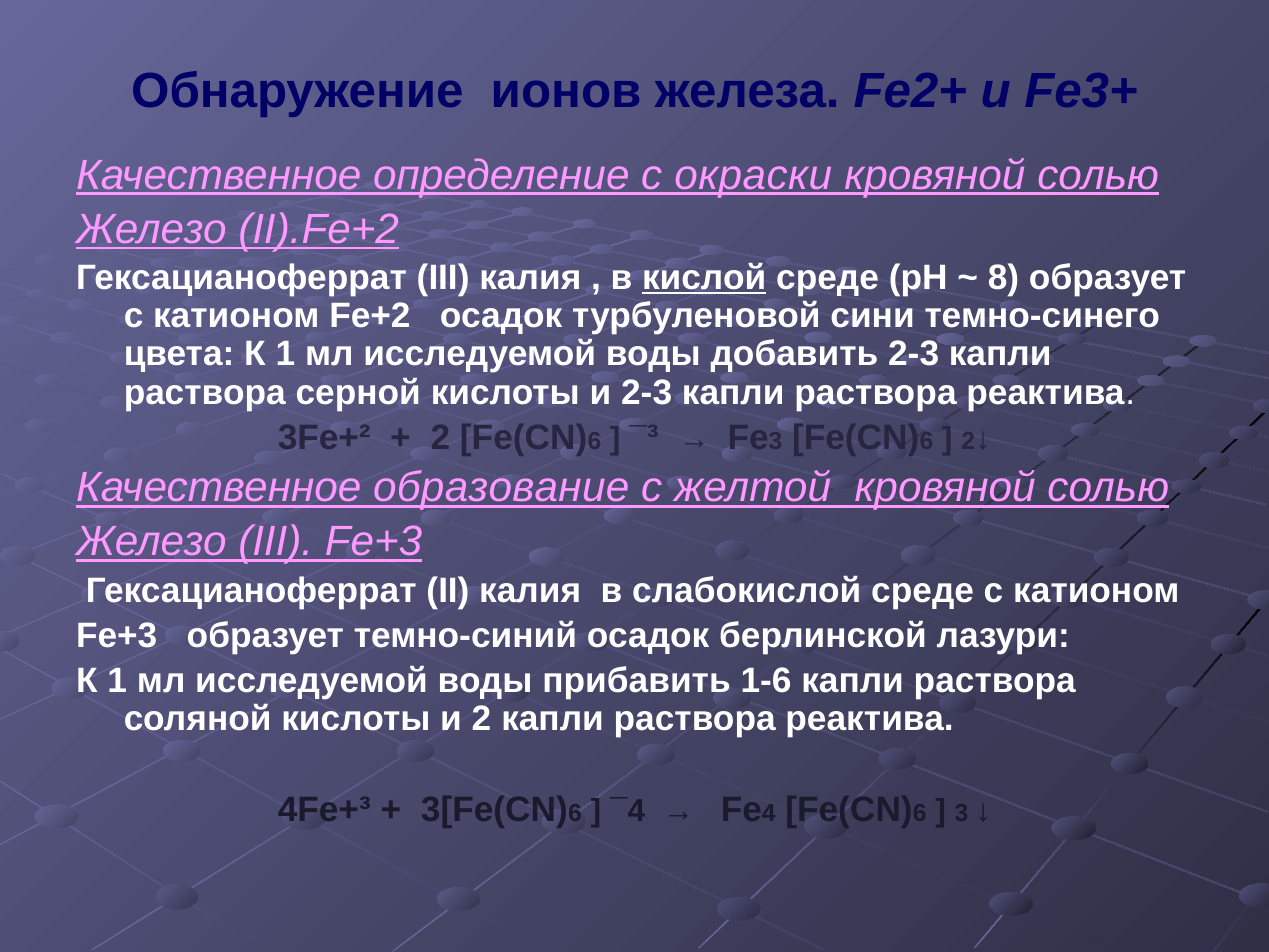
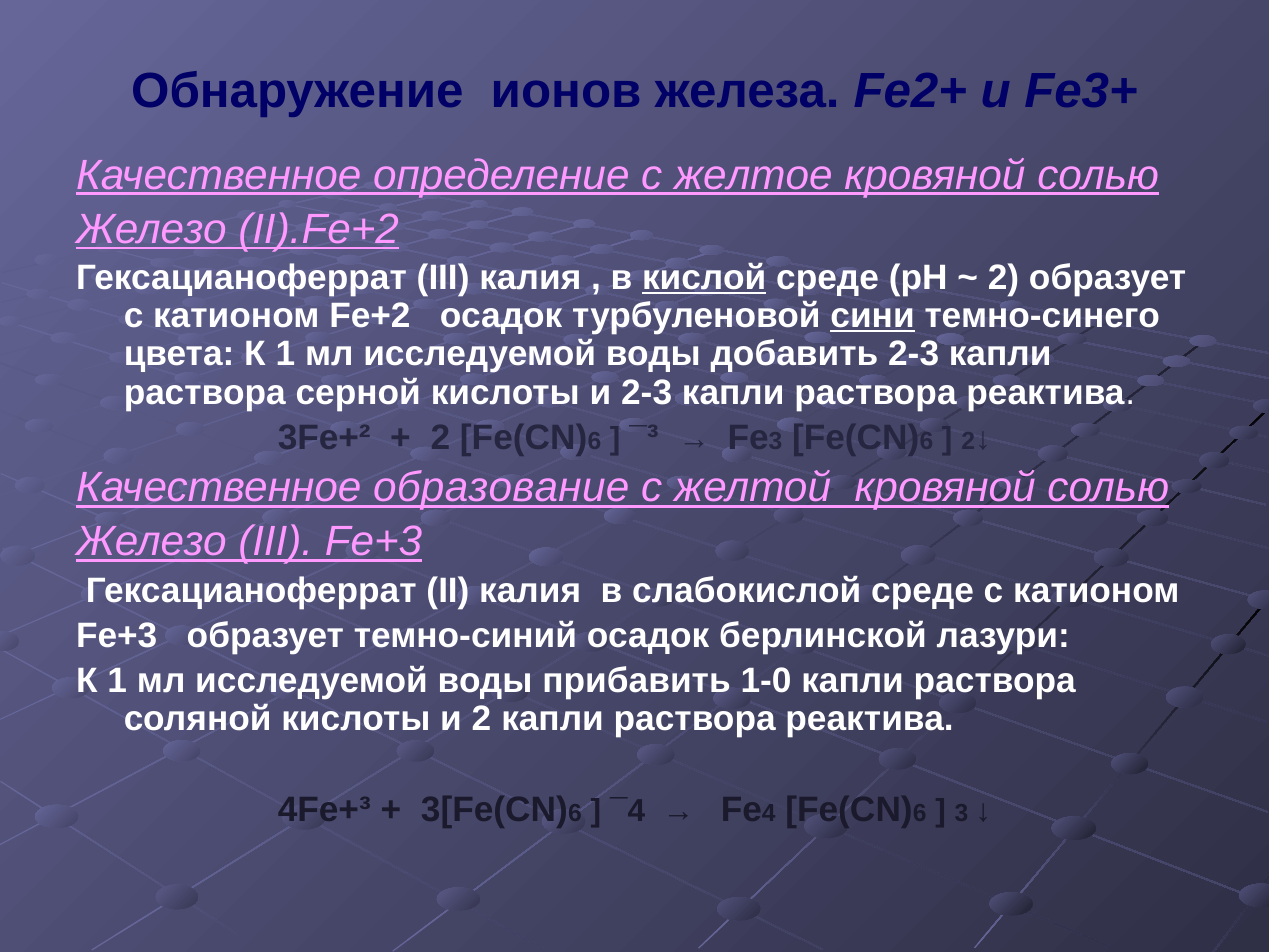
окраски: окраски -> желтое (753, 175)
8: 8 -> 2 (1003, 278)
сини underline: none -> present (873, 316)
1-6: 1-6 -> 1-0 (766, 681)
